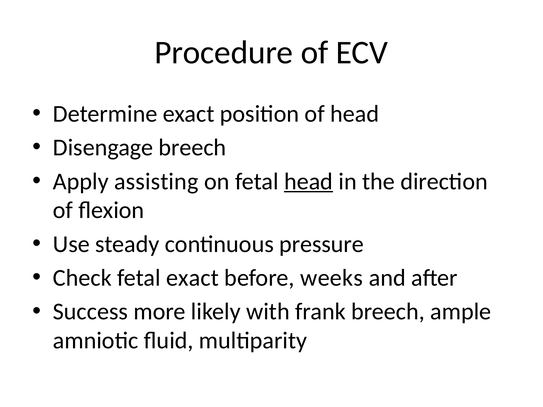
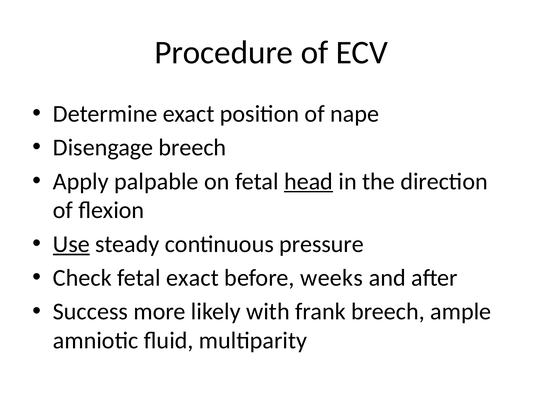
of head: head -> nape (355, 114)
assisting: assisting -> palpable (156, 182)
Use underline: none -> present (71, 244)
